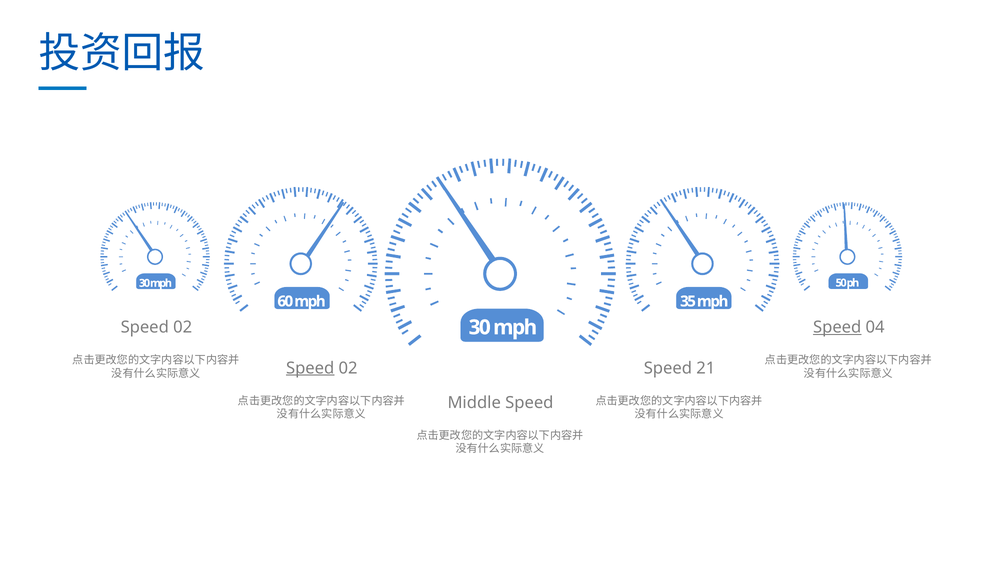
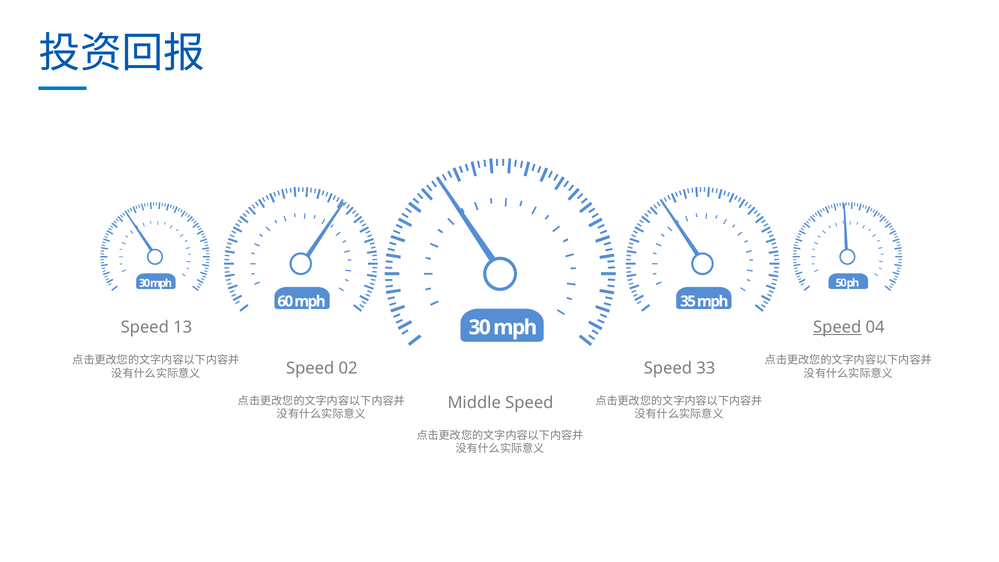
02: 02 -> 13 (183, 327)
Speed underline: present -> none (310, 368)
21: 21 -> 33 (706, 368)
